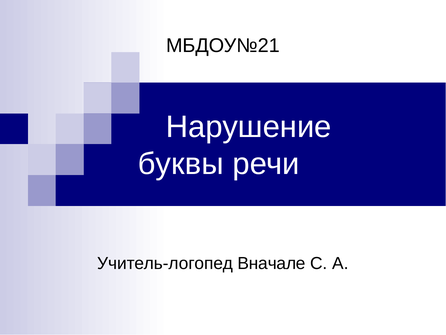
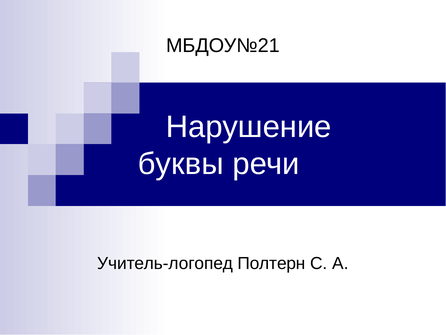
Вначале: Вначале -> Полтерн (272, 263)
